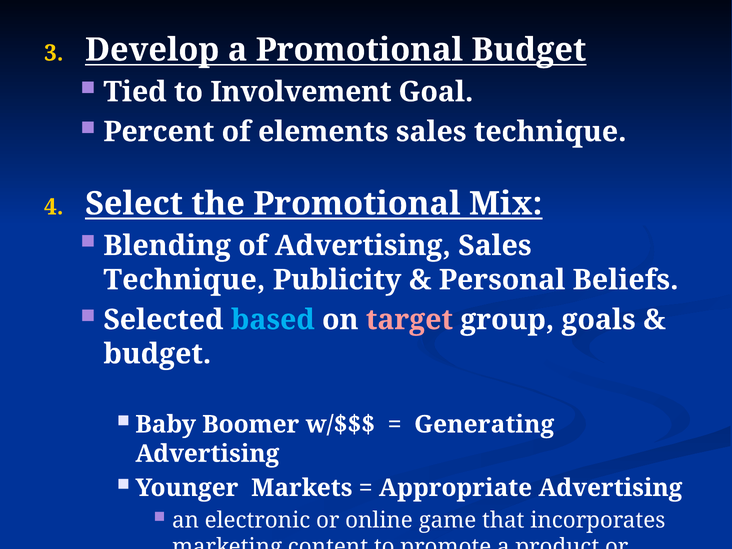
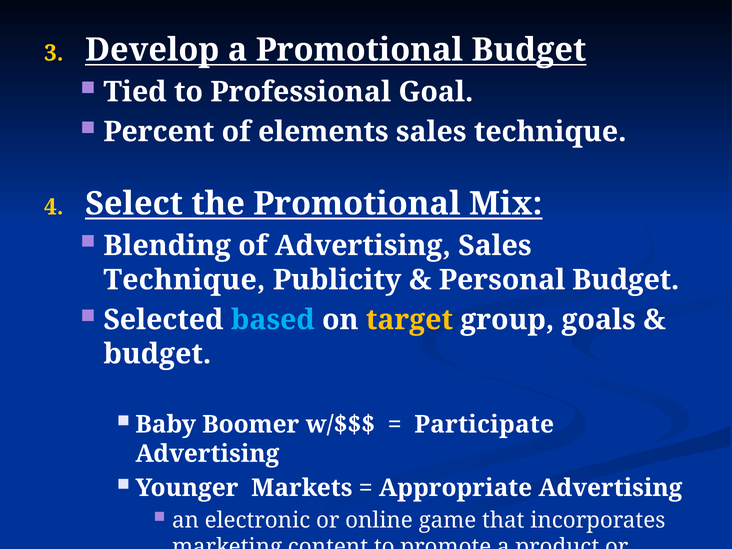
Involvement: Involvement -> Professional (301, 92)
Personal Beliefs: Beliefs -> Budget (626, 280)
target colour: pink -> yellow (409, 320)
Generating: Generating -> Participate (484, 424)
